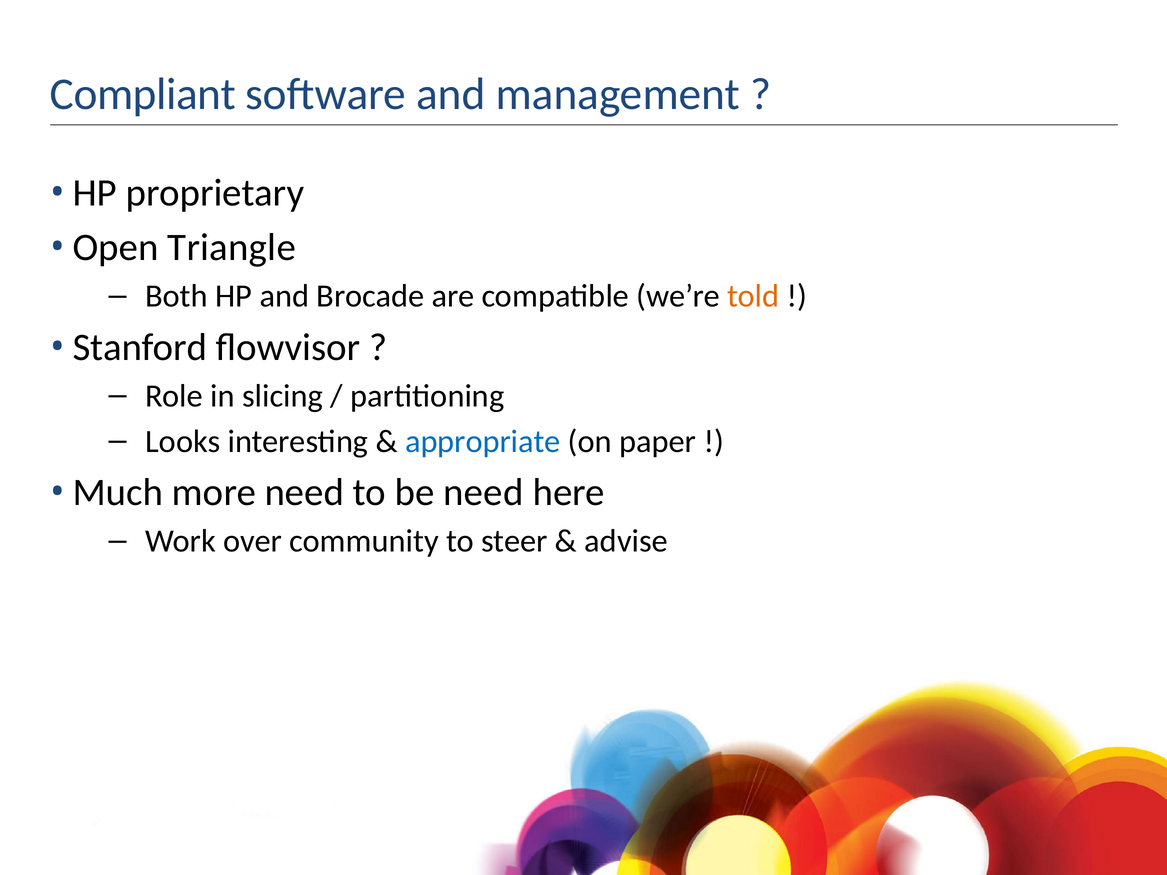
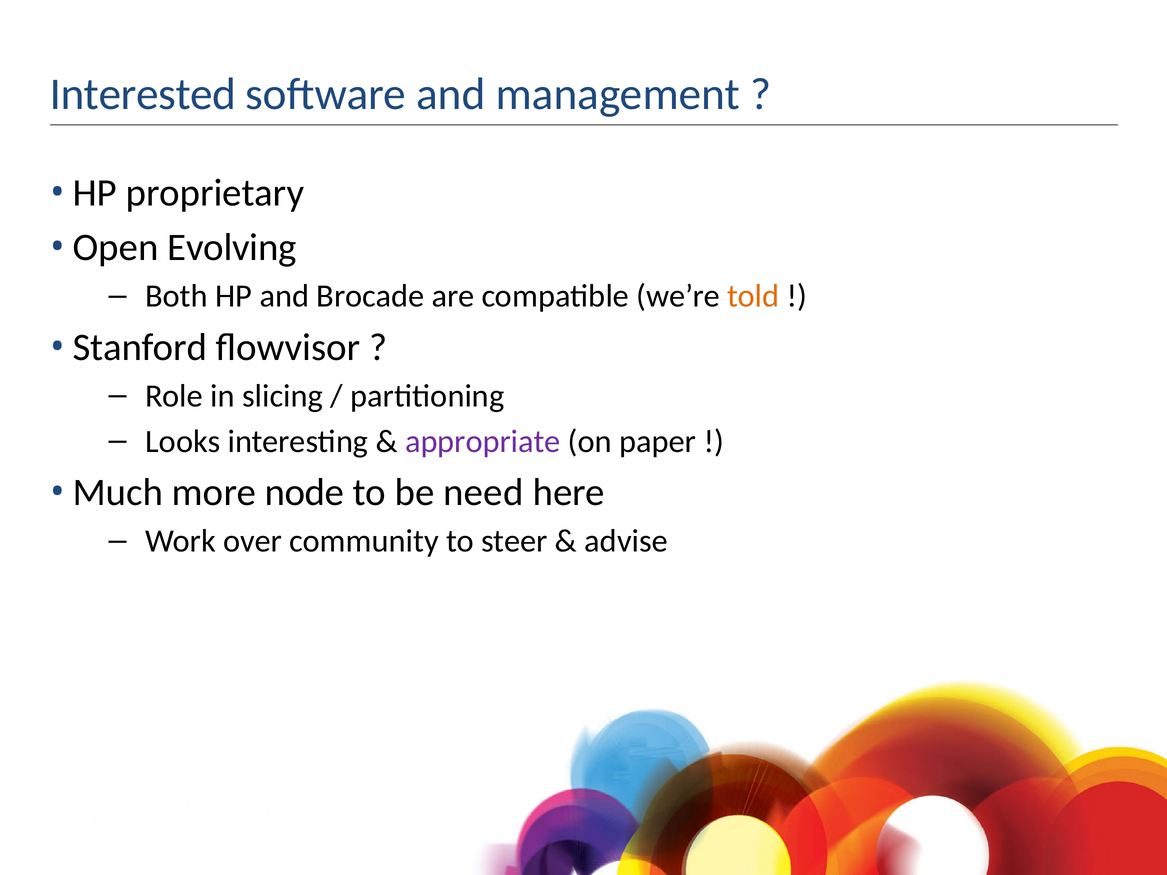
Compliant: Compliant -> Interested (143, 94)
Triangle: Triangle -> Evolving (232, 247)
appropriate colour: blue -> purple (483, 442)
more need: need -> node (304, 493)
